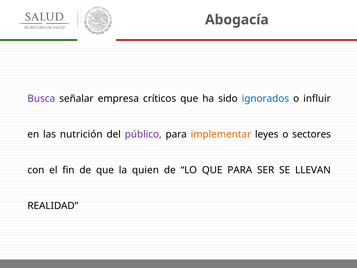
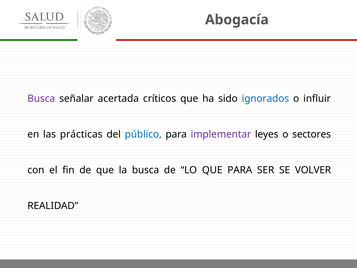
empresa: empresa -> acertada (118, 99)
nutrición: nutrición -> prácticas (81, 134)
público colour: purple -> blue (143, 134)
implementar colour: orange -> purple (221, 134)
la quien: quien -> busca (146, 170)
LLEVAN: LLEVAN -> VOLVER (313, 170)
